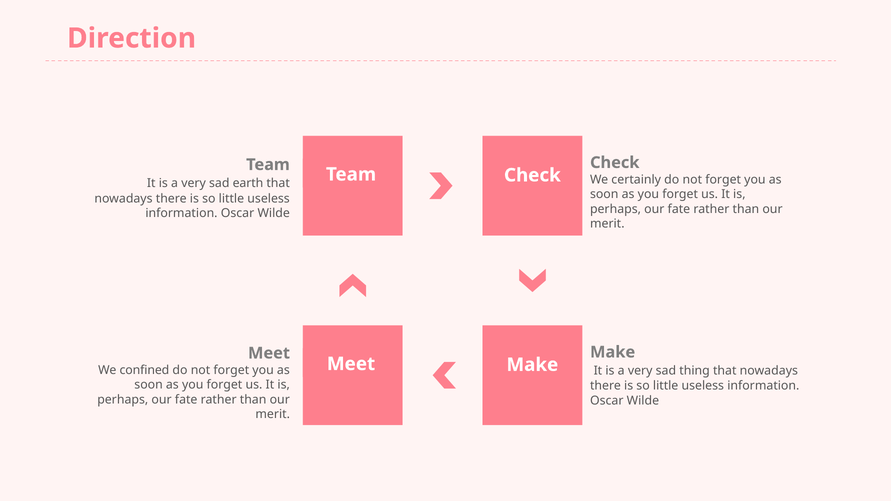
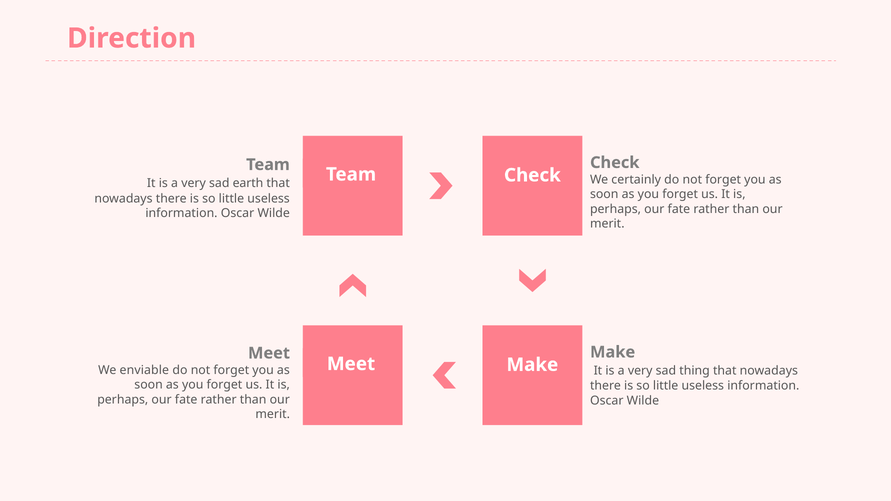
confined: confined -> enviable (144, 370)
